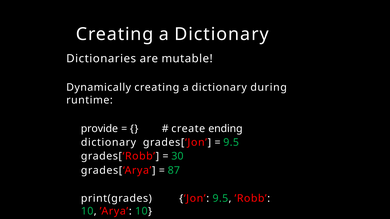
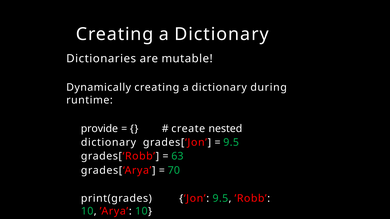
ending: ending -> nested (225, 129)
30: 30 -> 63 (177, 156)
87: 87 -> 70 (174, 171)
